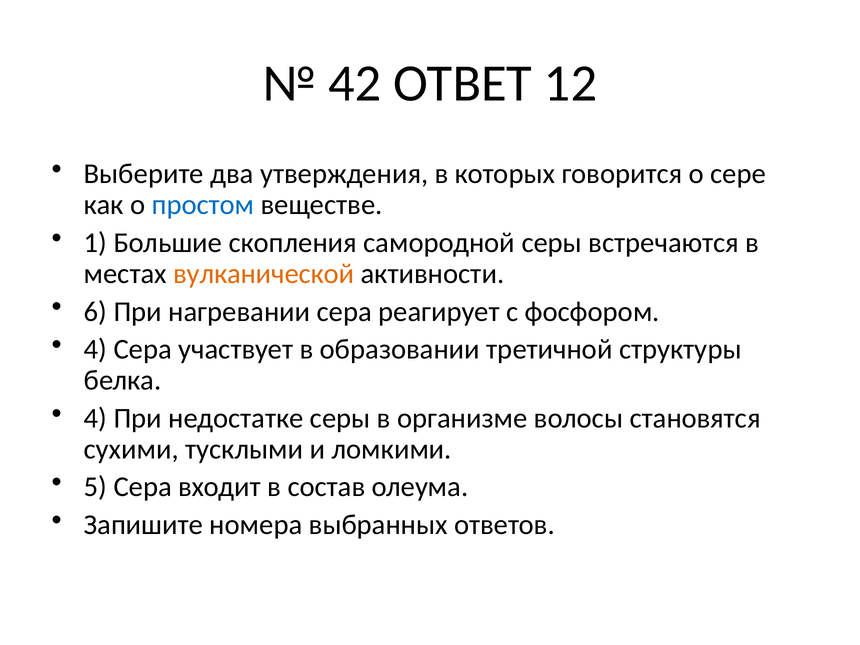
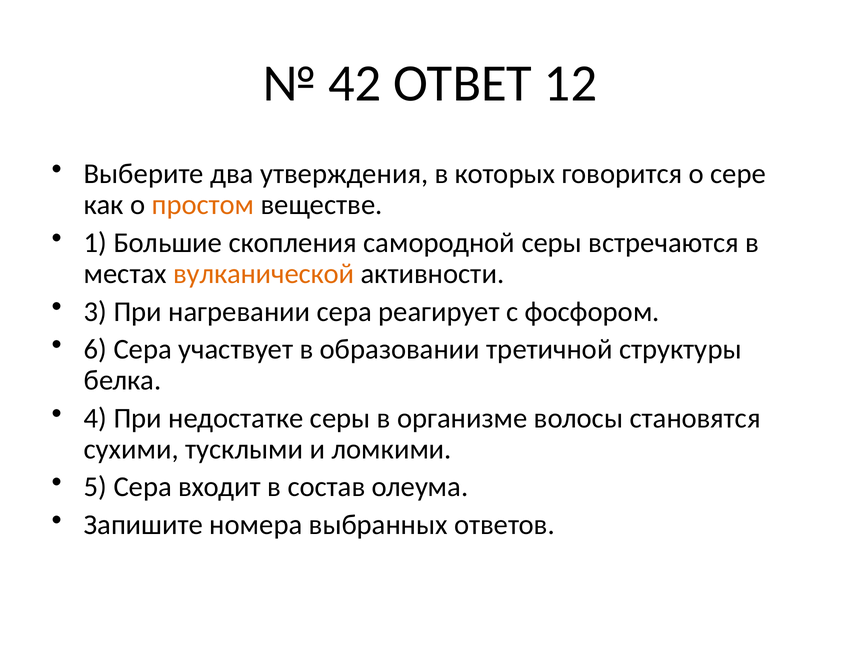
простом colour: blue -> orange (203, 205)
6: 6 -> 3 (95, 312)
4: 4 -> 6 (95, 349)
